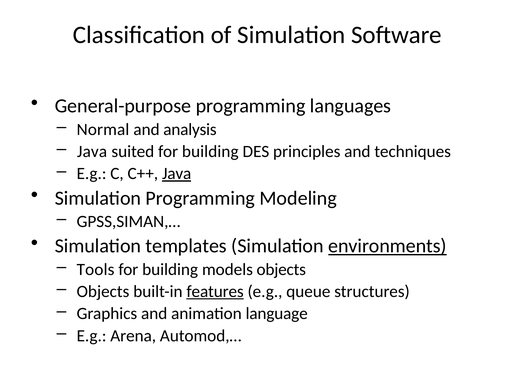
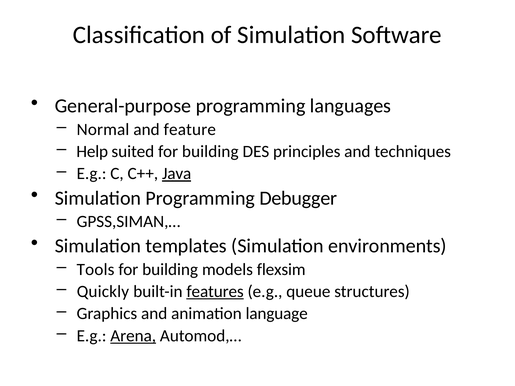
analysis: analysis -> feature (190, 129)
Java: Java -> Help (92, 152)
Modeling: Modeling -> Debugger (298, 198)
environments underline: present -> none (387, 246)
models objects: objects -> flexsim (281, 270)
Objects: Objects -> Quickly (103, 292)
Arena underline: none -> present (133, 336)
